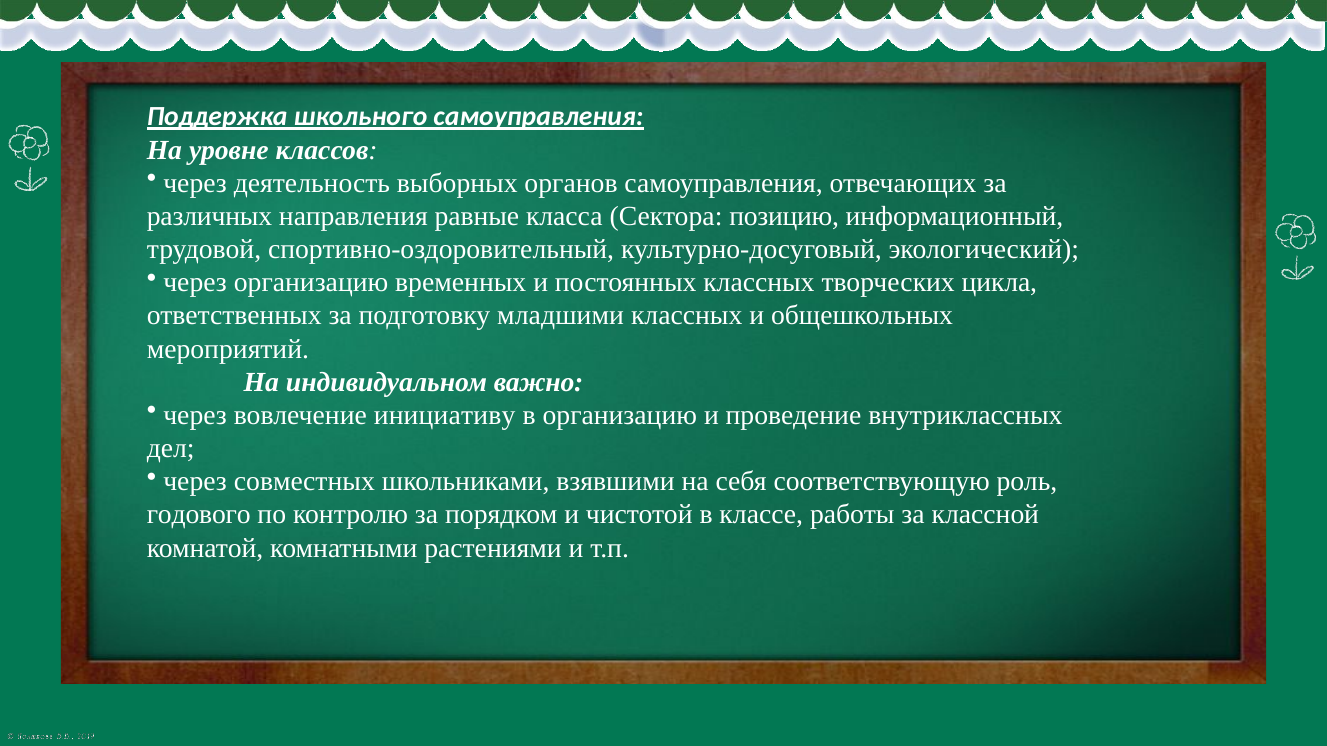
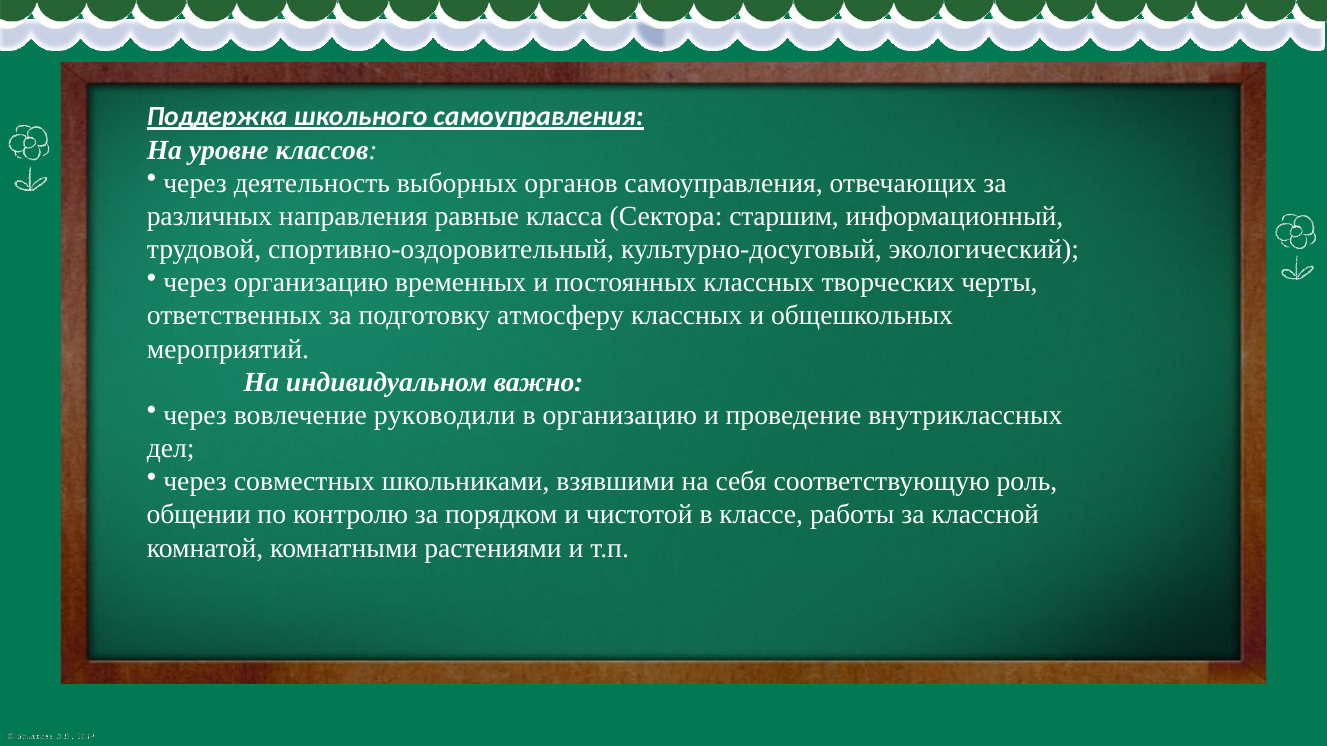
позицию: позицию -> старшим (784, 216)
цикла: цикла -> черты (999, 283)
младшими: младшими -> атмосферу (561, 316)
инициативу: инициативу -> руководили (445, 416)
годового: годового -> общении (199, 515)
